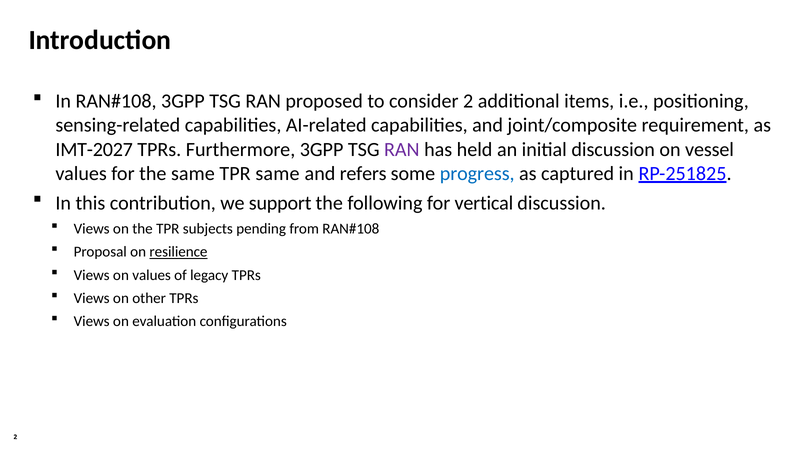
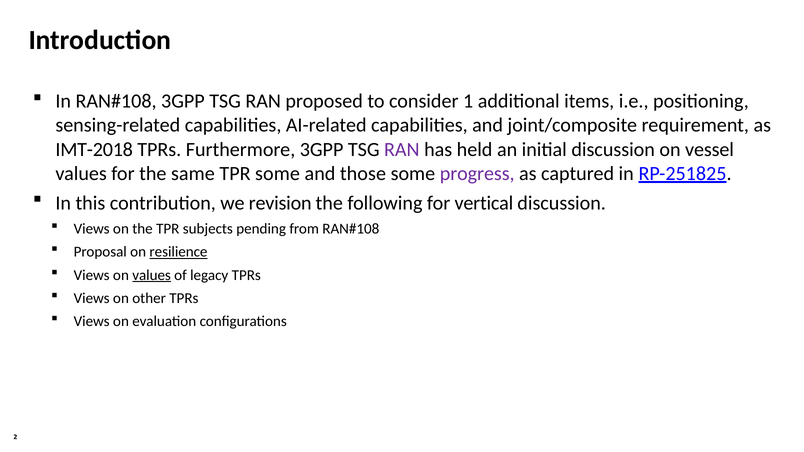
consider 2: 2 -> 1 (468, 101)
IMT-2027: IMT-2027 -> IMT-2018 (94, 149)
TPR same: same -> some (278, 174)
refers: refers -> those (363, 174)
progress colour: blue -> purple (477, 174)
support: support -> revision (280, 203)
values underline: none -> present (152, 275)
